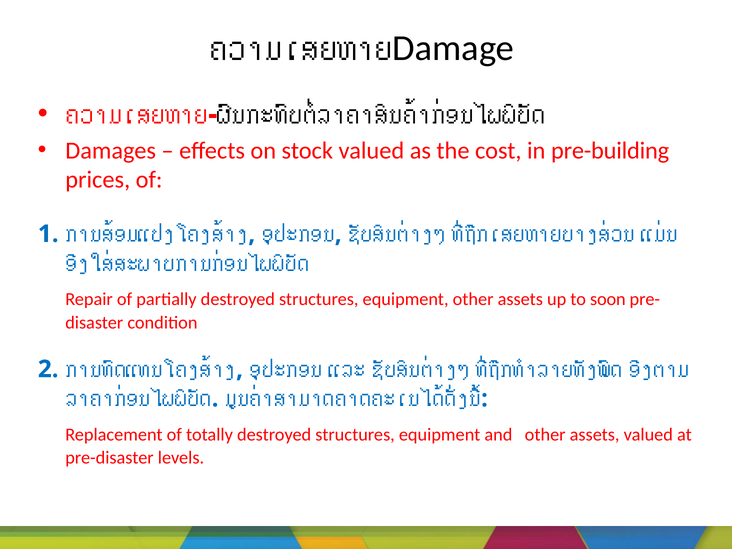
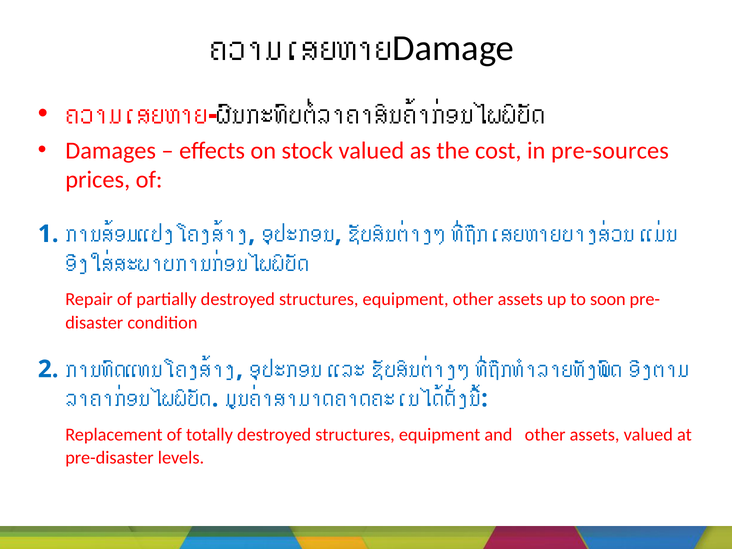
pre-building: pre-building -> pre-sources (610, 151)
